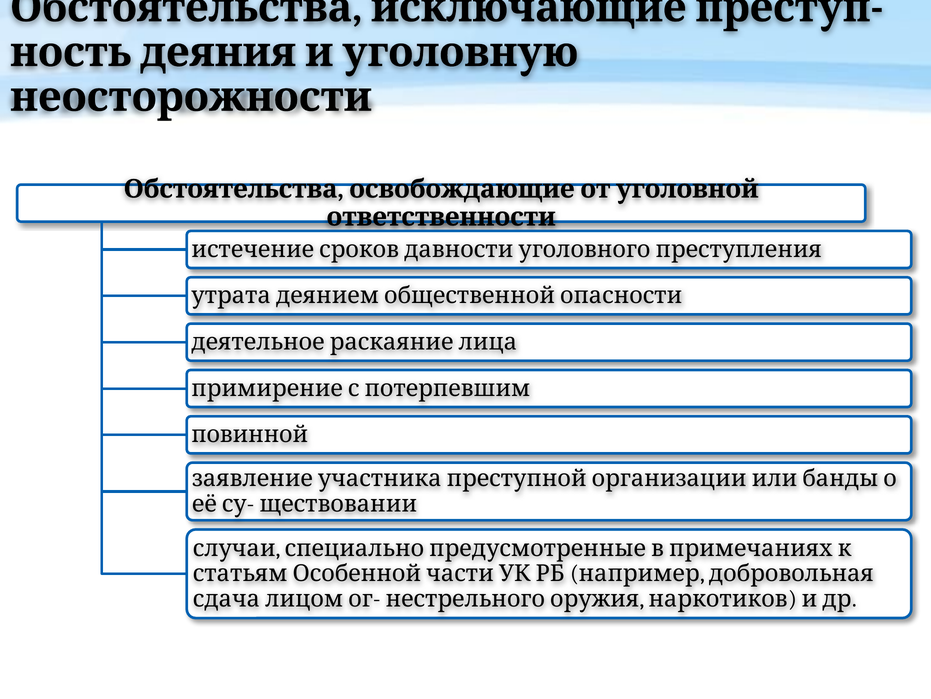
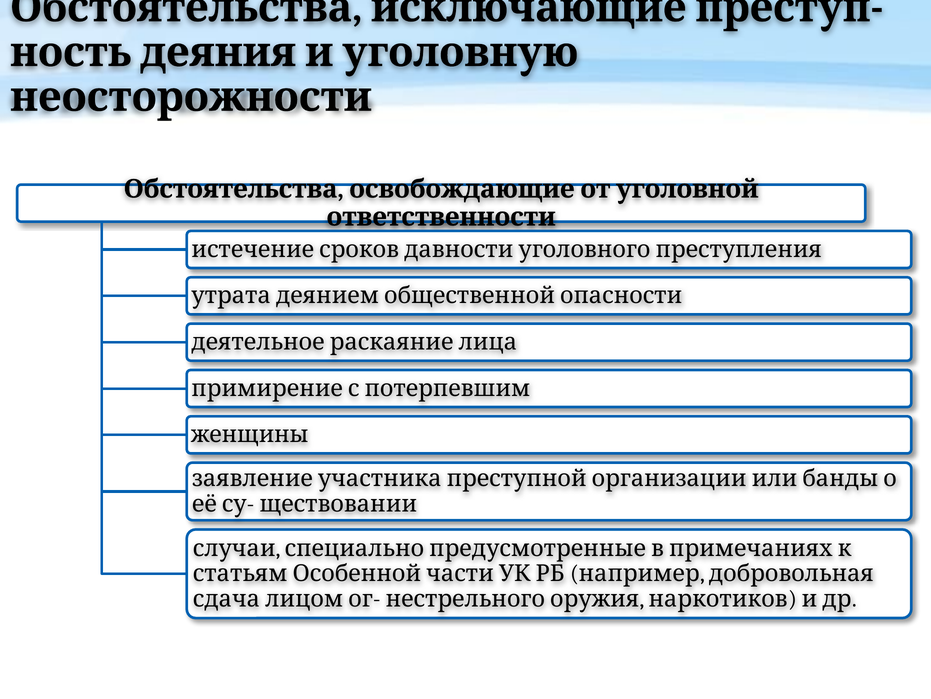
повинной: повинной -> женщины (250, 434)
